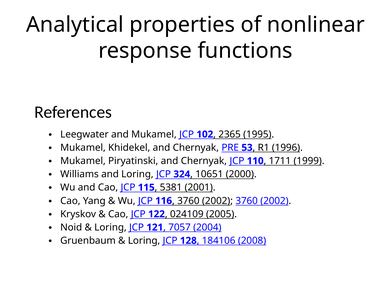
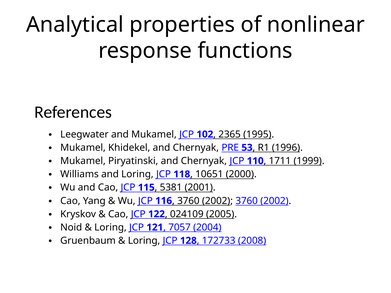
324: 324 -> 118 (182, 174)
184106: 184106 -> 172733 (219, 241)
